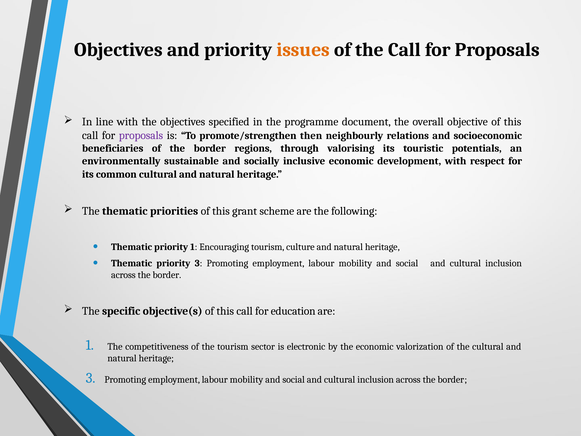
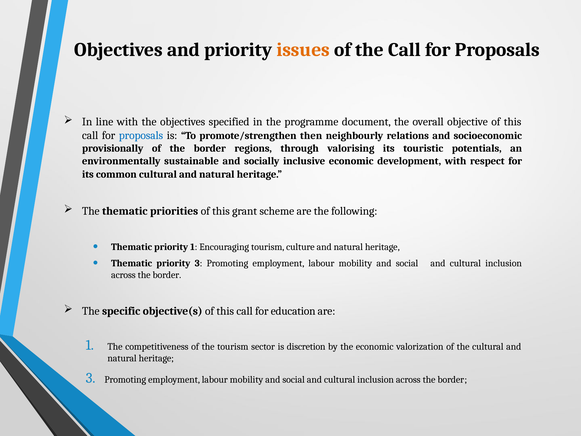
proposals colour: purple -> blue (141, 135)
beneficiaries: beneficiaries -> provisionally (113, 148)
electronic: electronic -> discretion (306, 347)
